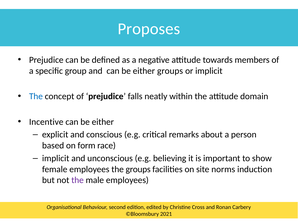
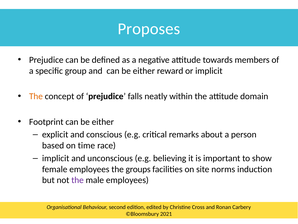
either groups: groups -> reward (170, 71)
The colour: blue -> orange (36, 96)
Incentive: Incentive -> Footprint (46, 122)
form: form -> time (86, 145)
